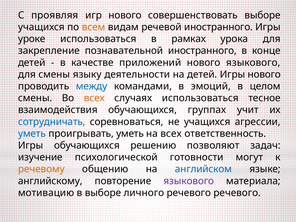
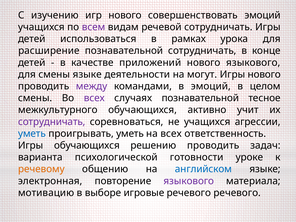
проявляя: проявляя -> изучению (55, 15)
совершенствовать выборе: выборе -> эмоций (263, 15)
всем colour: orange -> purple (94, 27)
речевой иностранного: иностранного -> сотрудничать (218, 27)
уроке: уроке -> детей (32, 39)
закрепление: закрепление -> расширение (49, 51)
познавательной иностранного: иностранного -> сотрудничать (202, 51)
смены языку: языку -> языке (87, 74)
на детей: детей -> могут (202, 74)
между colour: blue -> purple (92, 86)
всех colour: orange -> purple (94, 98)
случаях использоваться: использоваться -> познавательной (200, 98)
взаимодействия: взаимодействия -> межкультурного (58, 110)
группах: группах -> активно (207, 110)
сотрудничать colour: blue -> purple (52, 122)
решению позволяют: позволяют -> проводить (213, 145)
изучение: изучение -> варианта (40, 157)
могут: могут -> уроке (249, 157)
английскому: английскому -> электронная (50, 181)
личного: личного -> игровые (144, 193)
